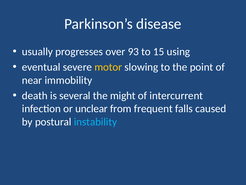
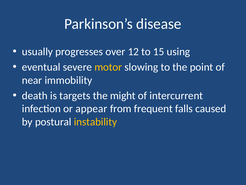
93: 93 -> 12 (133, 52)
several: several -> targets (75, 95)
unclear: unclear -> appear (91, 108)
instability colour: light blue -> yellow (95, 122)
